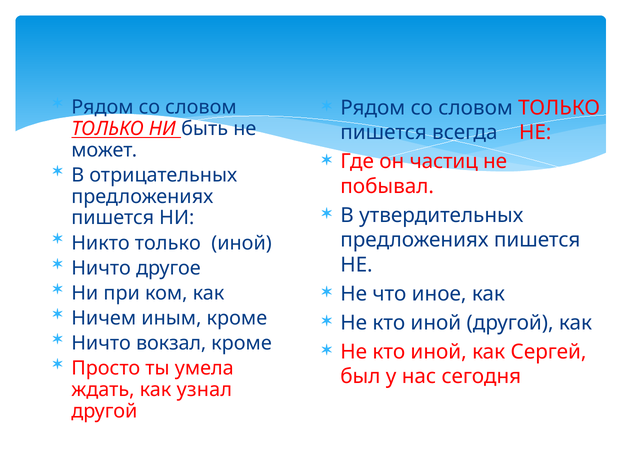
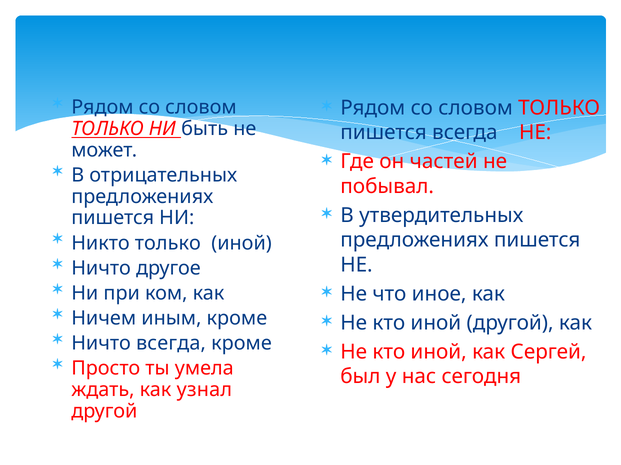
частиц: частиц -> частей (444, 162)
Ничто вокзал: вокзал -> всегда (171, 344)
